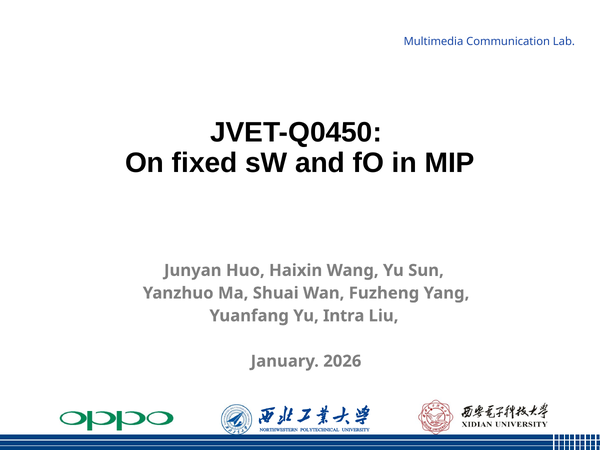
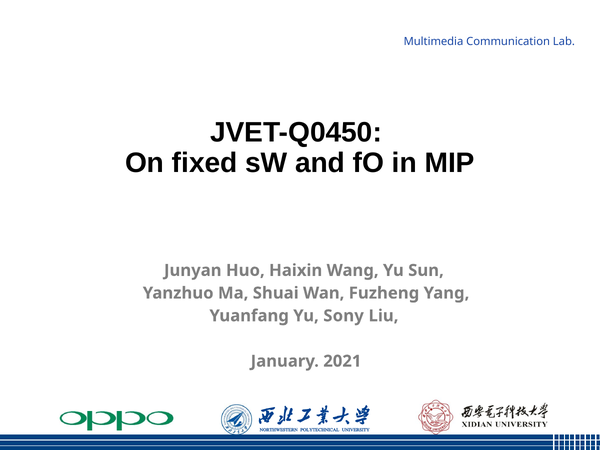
Intra: Intra -> Sony (344, 316)
2026: 2026 -> 2021 (342, 361)
